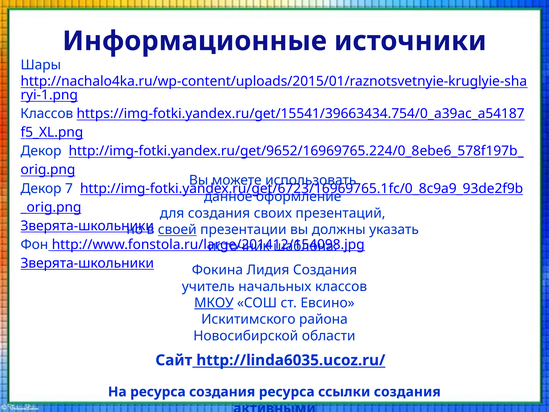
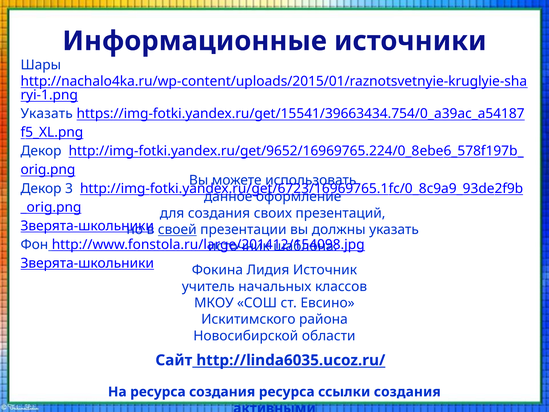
Классов: Классов -> Указать (47, 114)
7: 7 -> 3 (69, 188)
Лидия Создания: Создания -> Источник (325, 270)
МКОУ underline: present -> none (214, 303)
